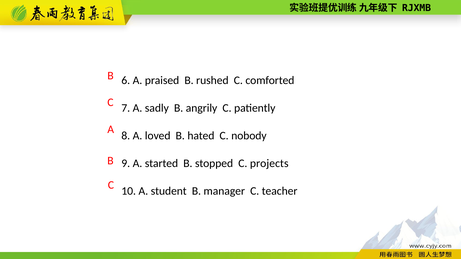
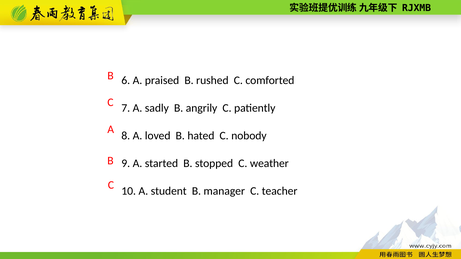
projects: projects -> weather (269, 163)
